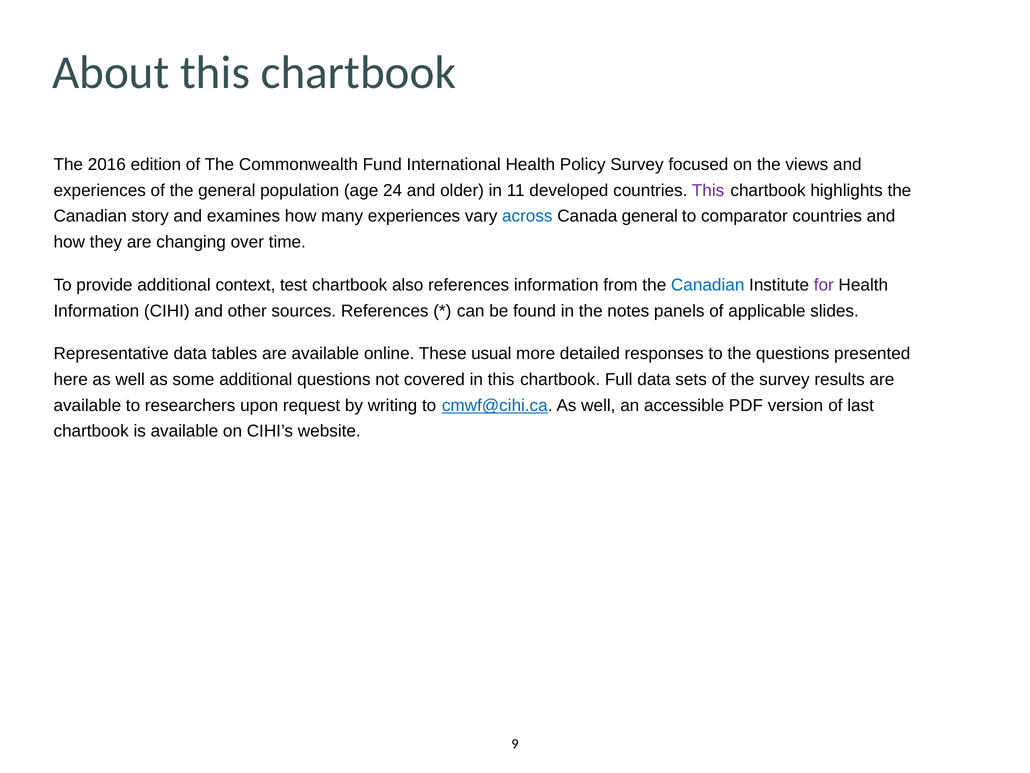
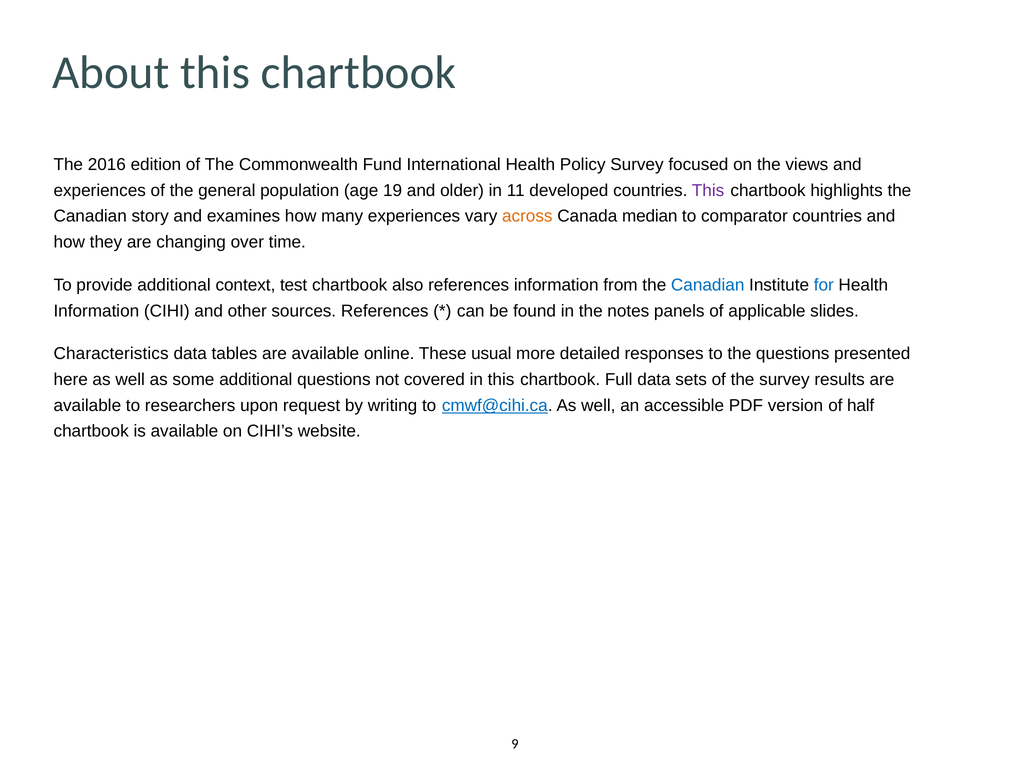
24: 24 -> 19 (393, 190)
across colour: blue -> orange (527, 216)
Canada general: general -> median (650, 216)
for colour: purple -> blue (824, 285)
Representative: Representative -> Characteristics (111, 354)
last: last -> half (861, 405)
